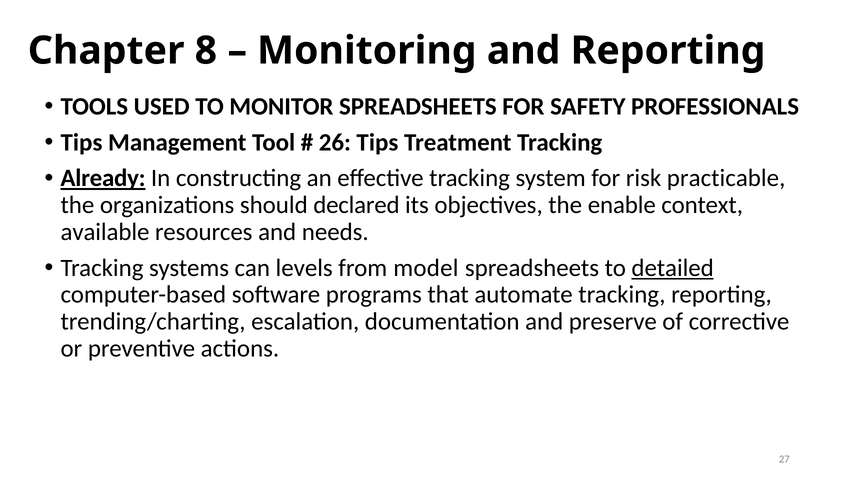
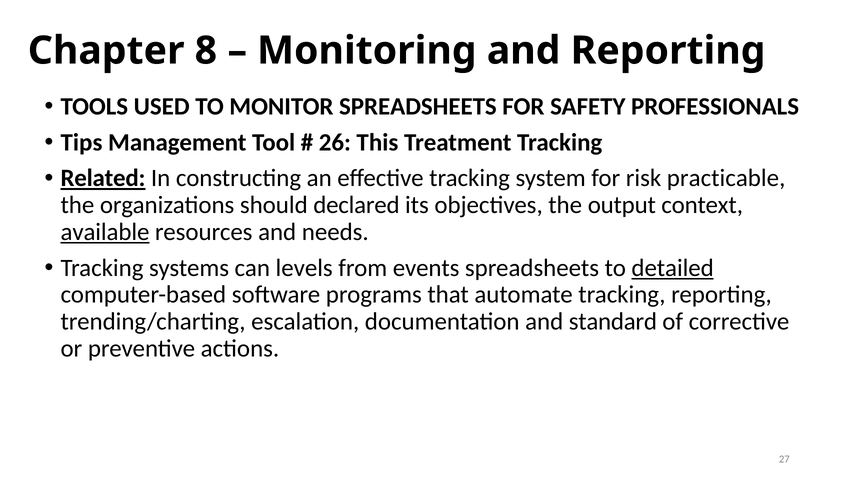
26 Tips: Tips -> This (377, 142)
Already: Already -> Related (103, 178)
enable: enable -> output (622, 205)
available underline: none -> present (105, 232)
model: model -> events (426, 268)
preserve: preserve -> standard (613, 322)
